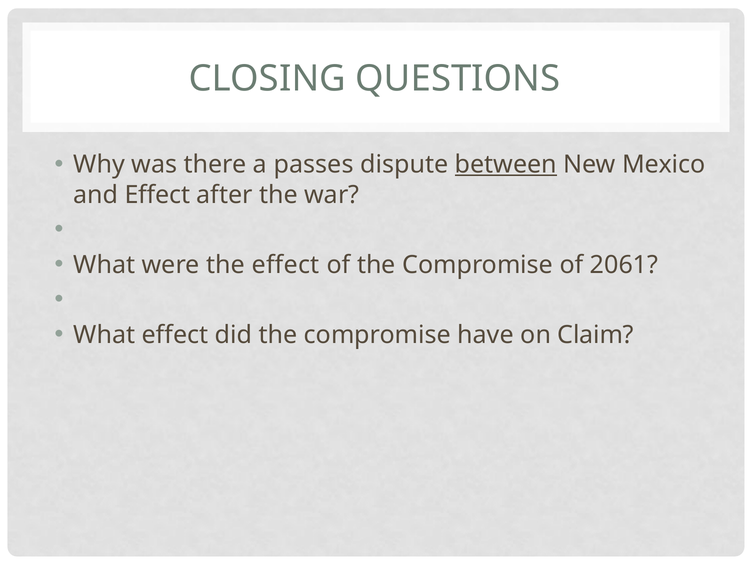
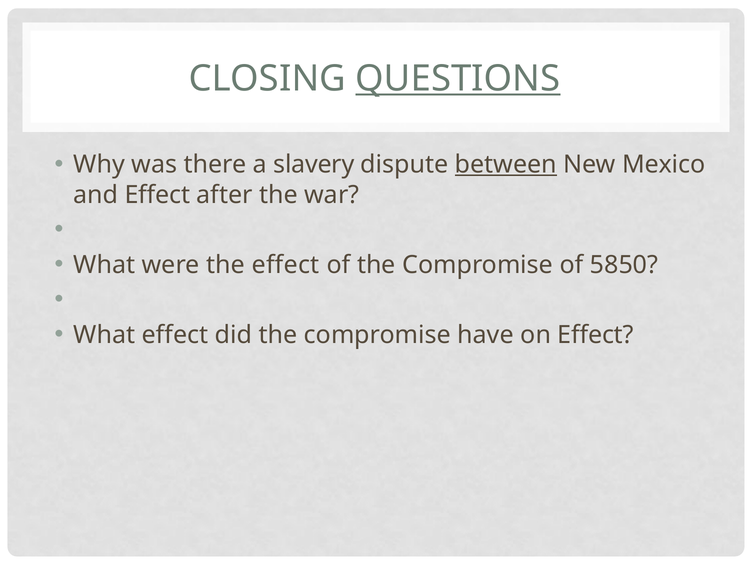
QUESTIONS underline: none -> present (458, 79)
passes: passes -> slavery (314, 165)
2061: 2061 -> 5850 (624, 265)
on Claim: Claim -> Effect (596, 335)
